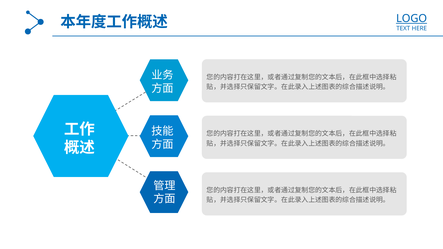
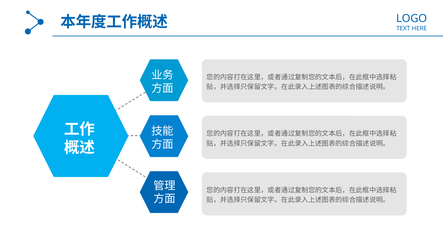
LOGO underline: present -> none (412, 19)
